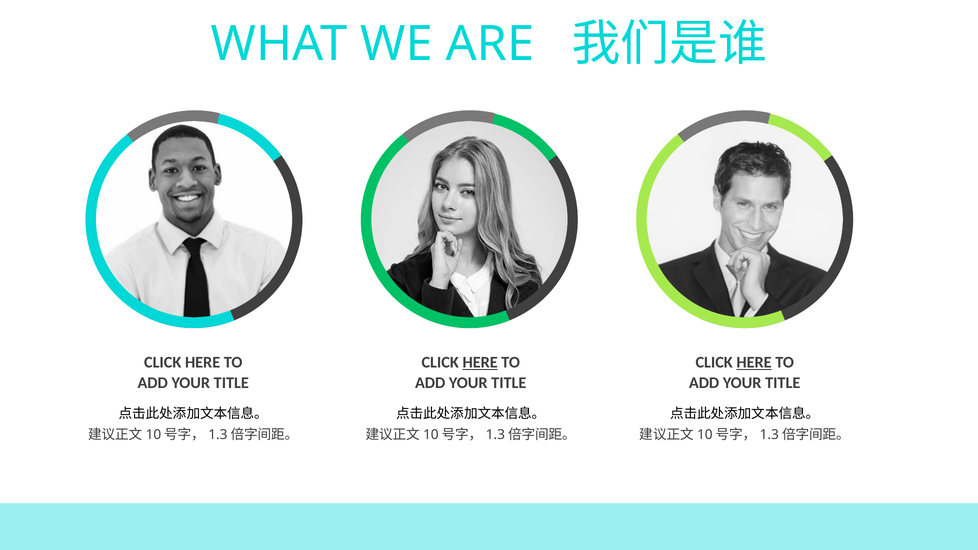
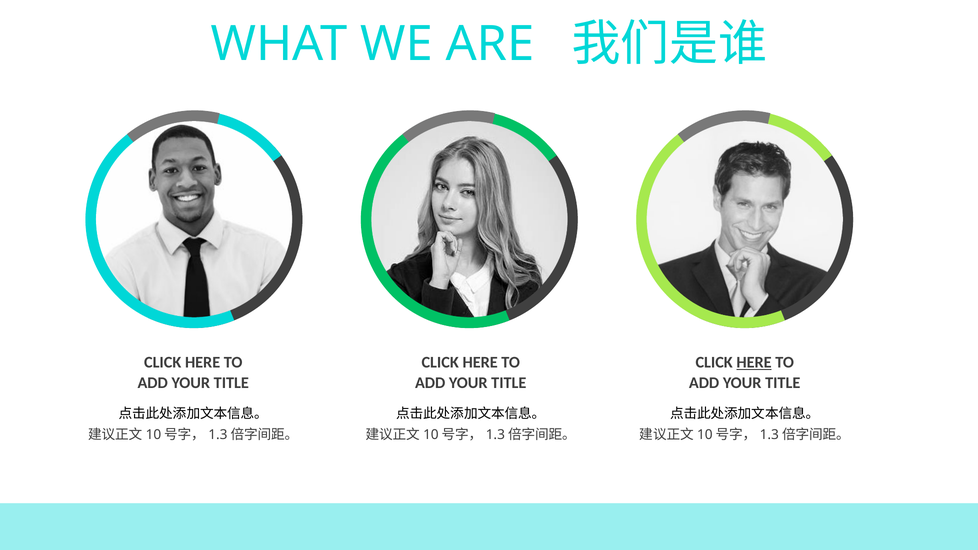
HERE underline: present -> none (480, 363)
